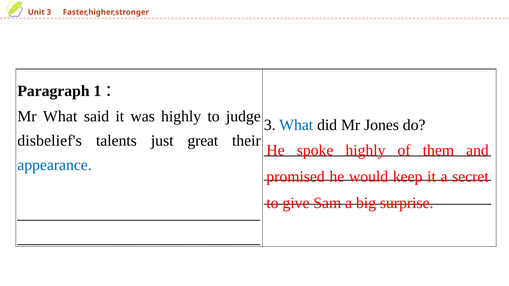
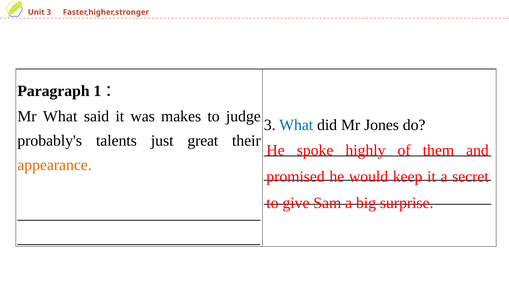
was highly: highly -> makes (181, 117)
disbelief's: disbelief's -> probably's (50, 141)
appearance colour: blue -> orange (55, 165)
